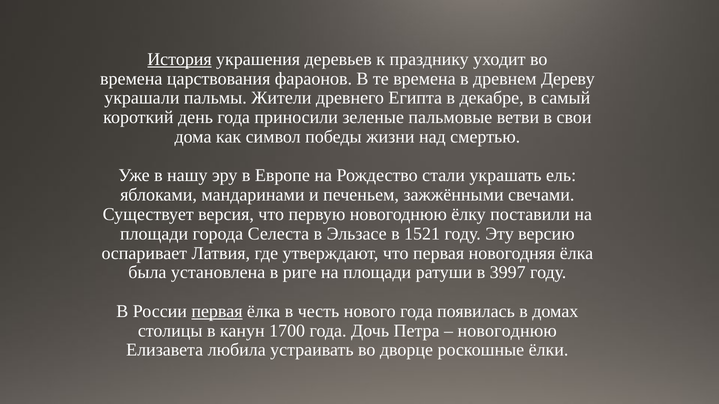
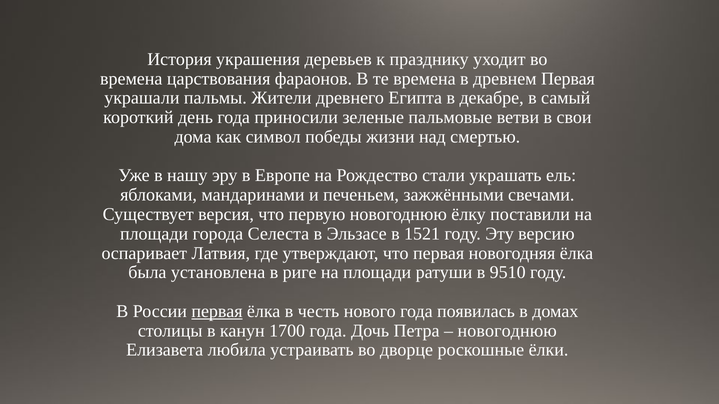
История underline: present -> none (179, 59)
древнем Дереву: Дереву -> Первая (568, 79)
3997: 3997 -> 9510 (508, 273)
